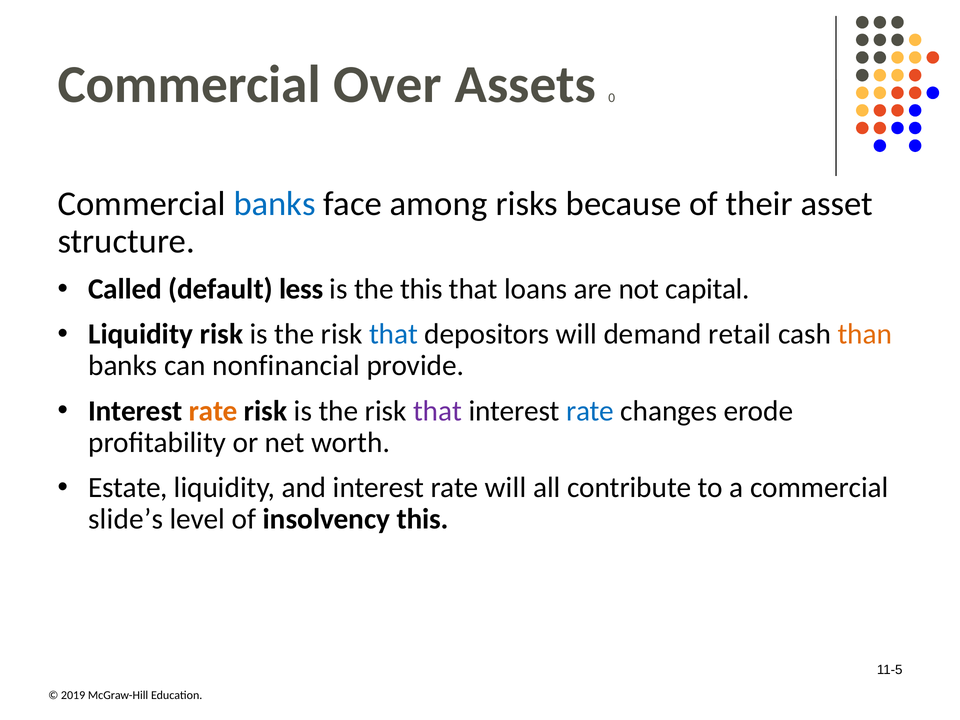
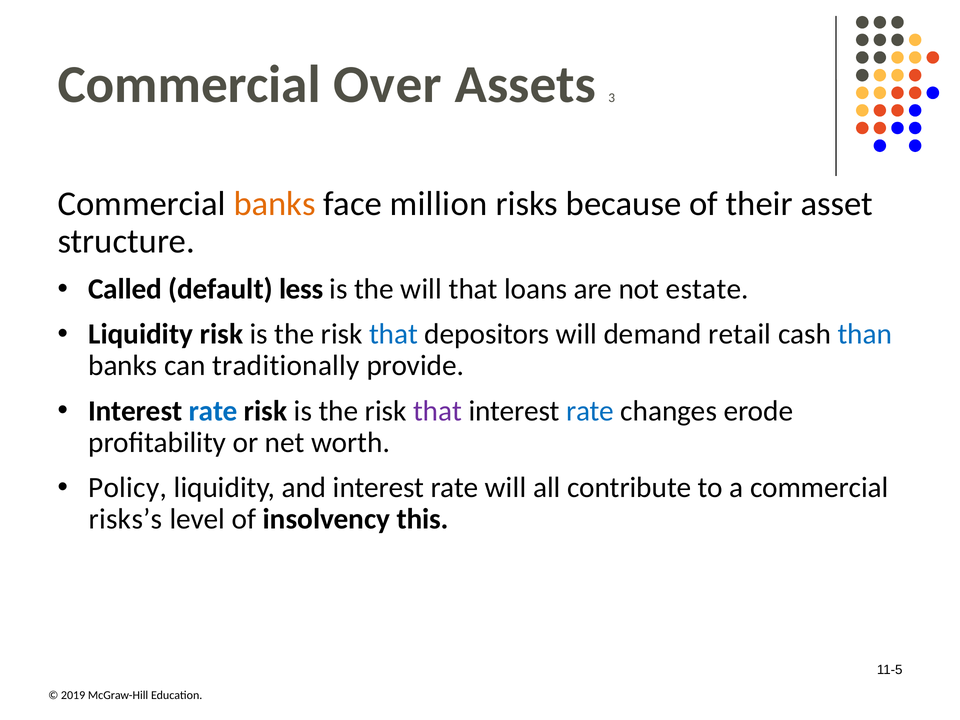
0: 0 -> 3 (612, 98)
banks colour: blue -> orange (275, 204)
among: among -> million (438, 204)
the this: this -> will (421, 289)
capital: capital -> estate (707, 289)
than colour: orange -> blue (865, 334)
nonfinancial: nonfinancial -> traditionally (286, 366)
rate colour: orange -> blue (213, 411)
Estate: Estate -> Policy (128, 488)
slide’s: slide’s -> risks’s (126, 519)
